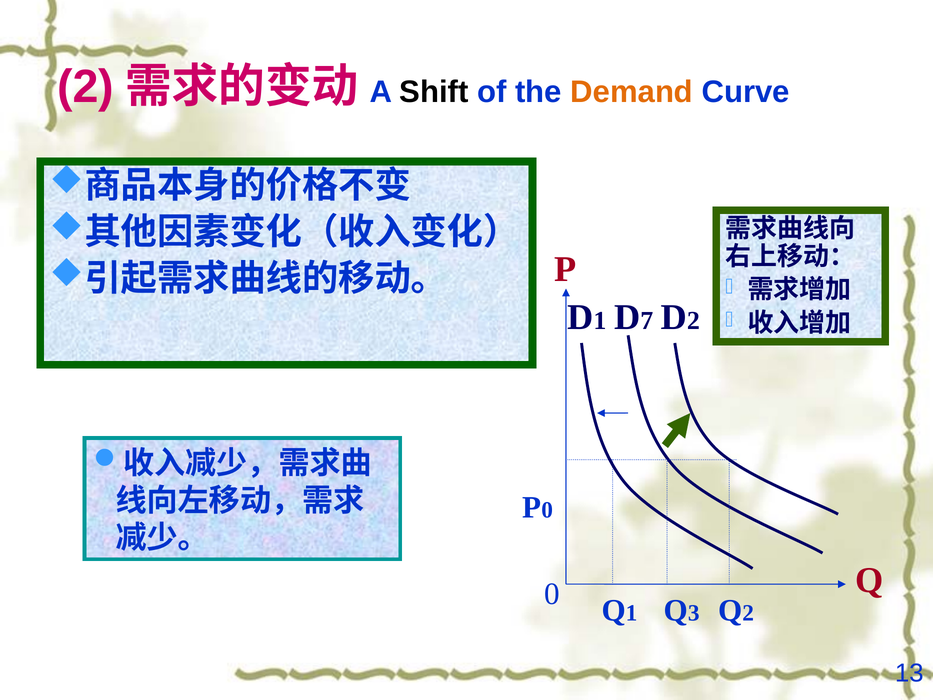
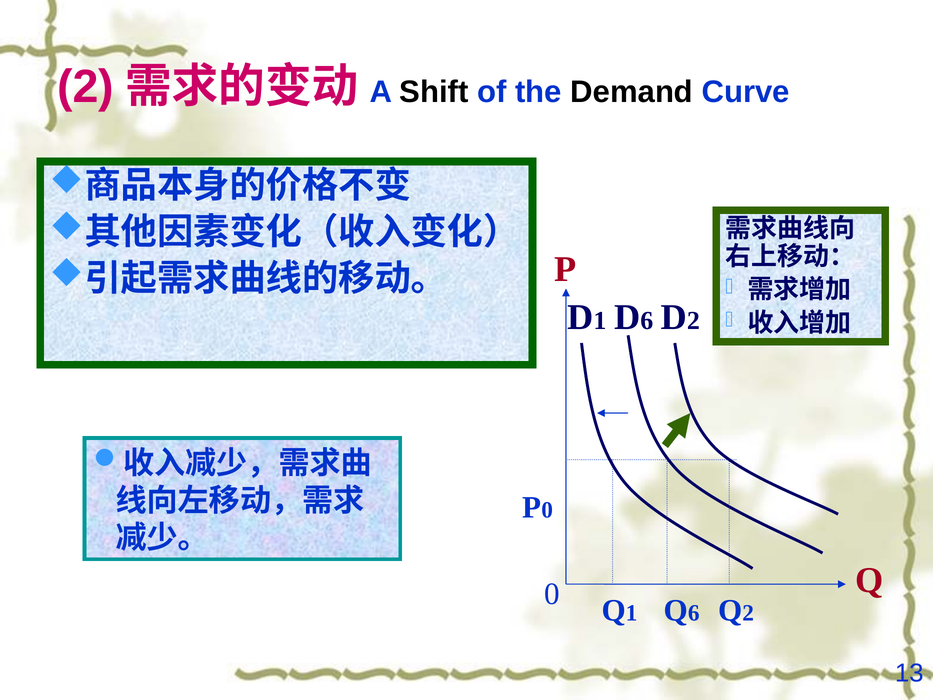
Demand colour: orange -> black (632, 92)
7: 7 -> 6 (647, 321)
Q 3: 3 -> 6 (694, 613)
